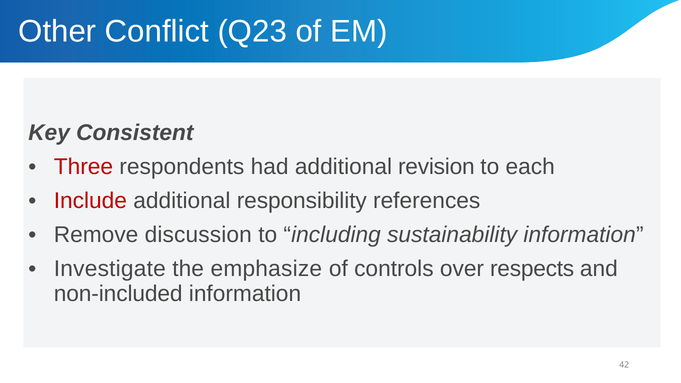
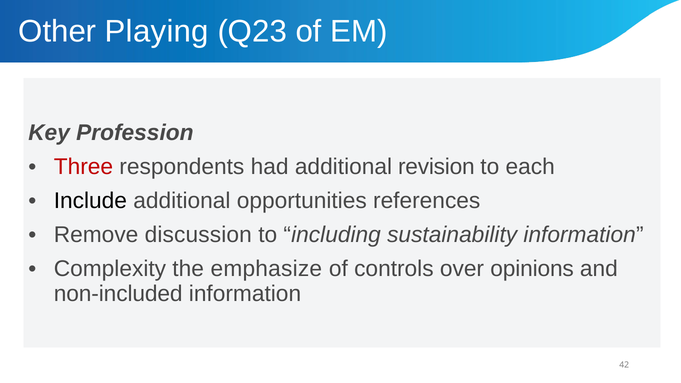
Conflict: Conflict -> Playing (157, 32)
Consistent: Consistent -> Profession (135, 133)
Include colour: red -> black (90, 201)
responsibility: responsibility -> opportunities (302, 201)
Investigate: Investigate -> Complexity (110, 269)
respects: respects -> opinions (532, 269)
